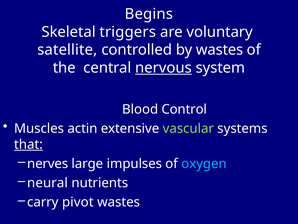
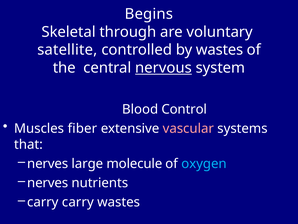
triggers: triggers -> through (128, 32)
actin: actin -> fiber (82, 128)
vascular colour: light green -> pink (188, 128)
that underline: present -> none (28, 144)
impulses: impulses -> molecule (134, 163)
neural: neural -> nerves (48, 183)
carry pivot: pivot -> carry (78, 202)
